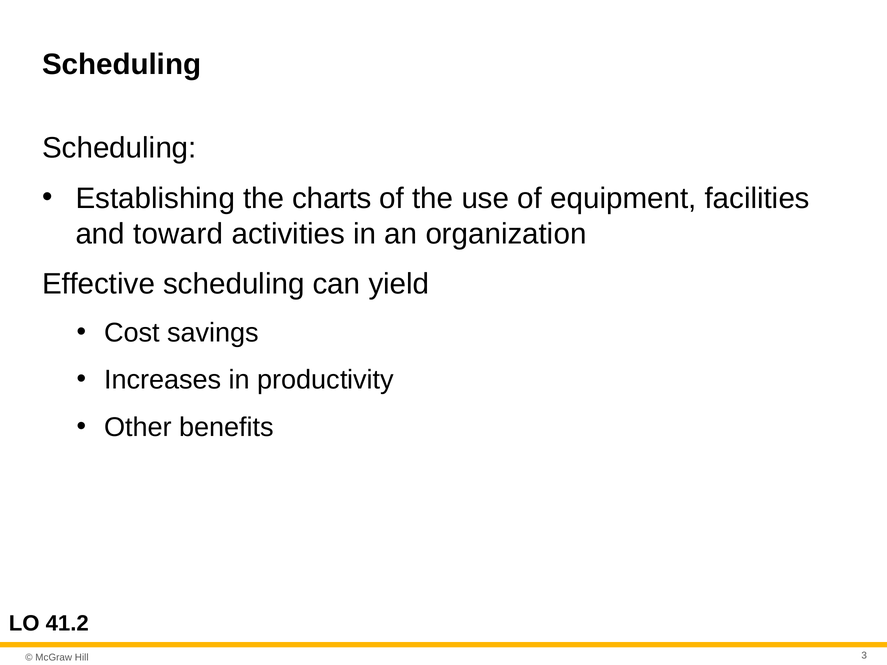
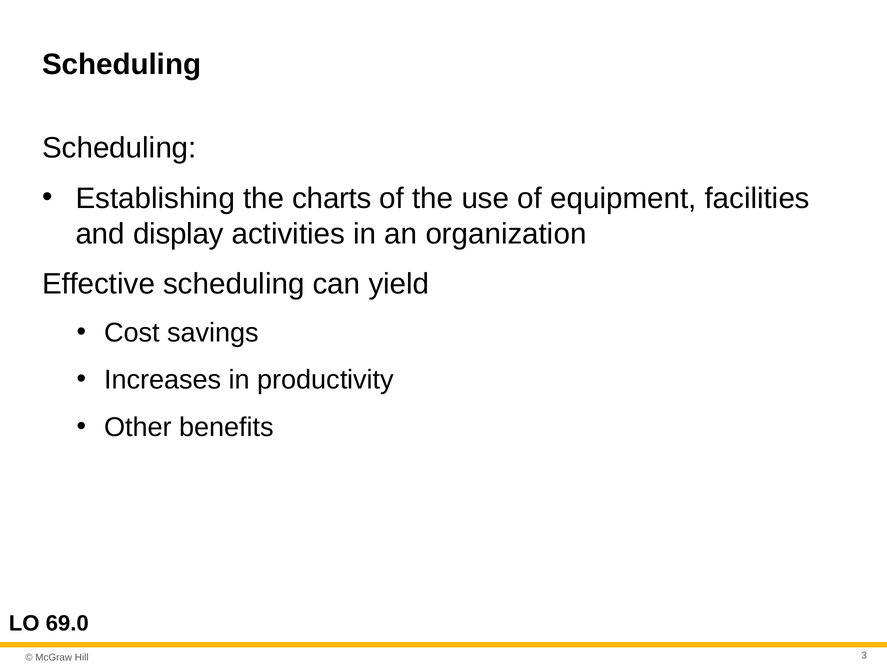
toward: toward -> display (178, 234)
41.2: 41.2 -> 69.0 (67, 624)
